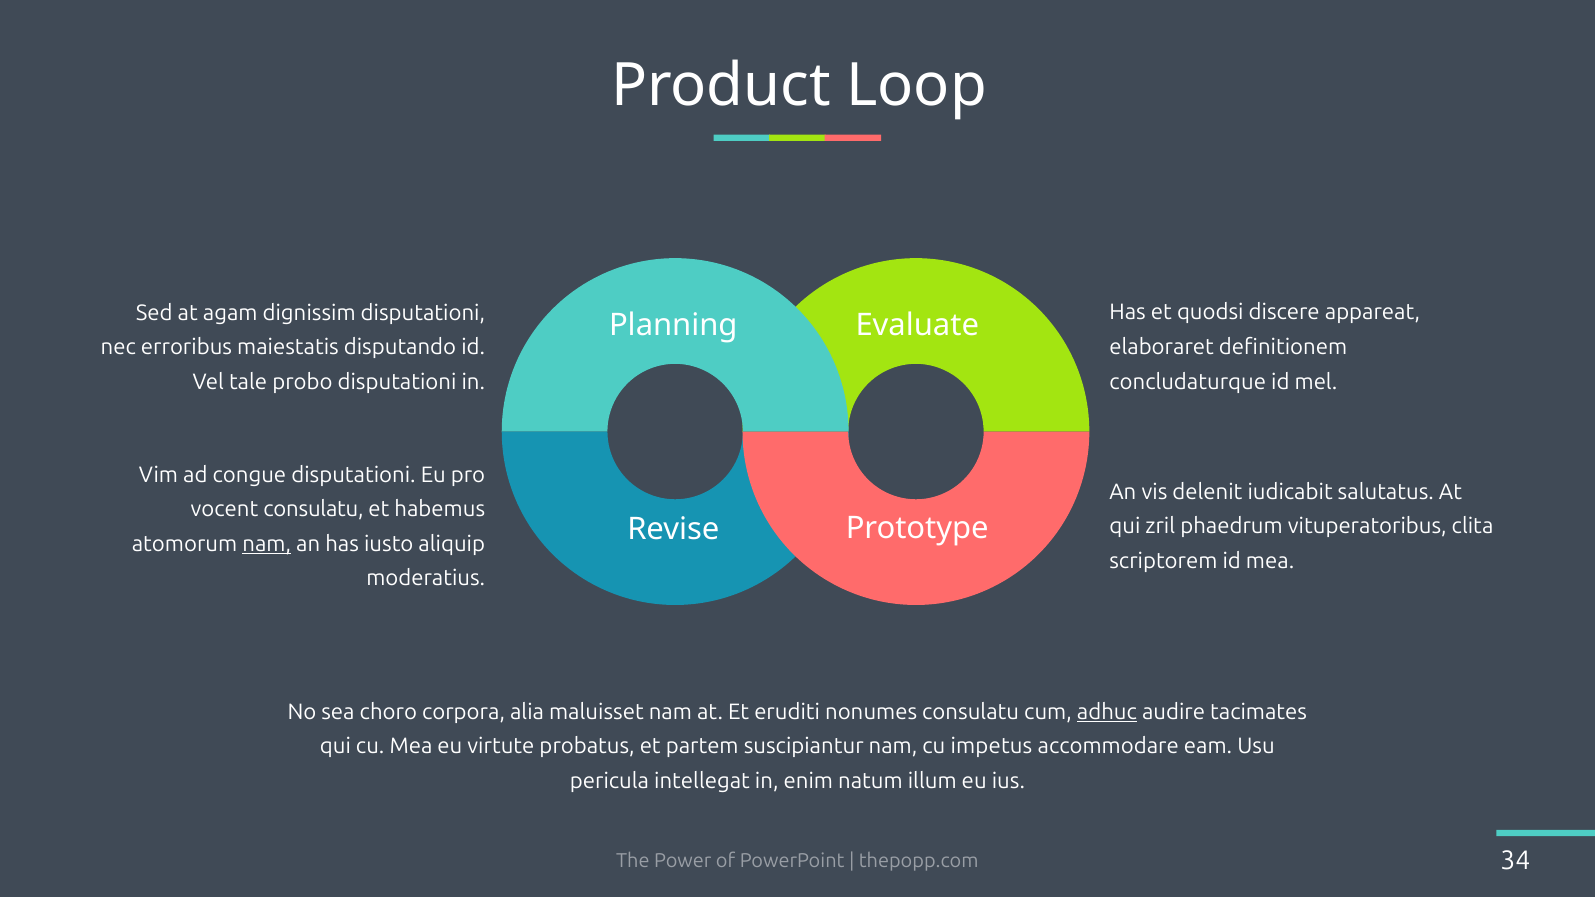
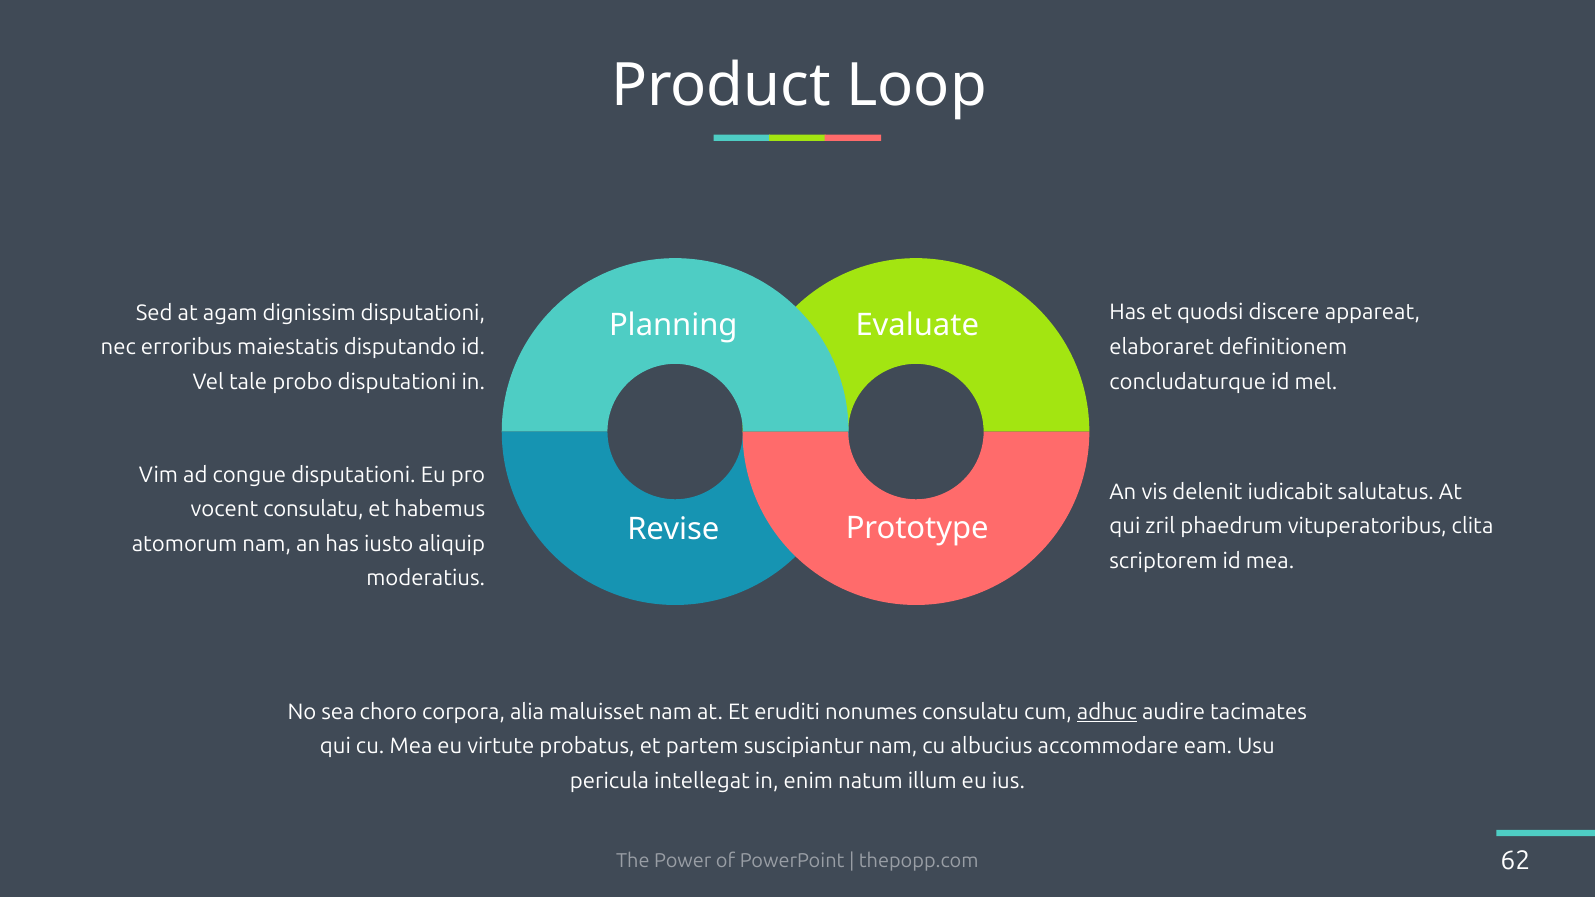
nam underline: present -> none (267, 544)
impetus: impetus -> albucius (991, 746)
34: 34 -> 62 (1515, 860)
